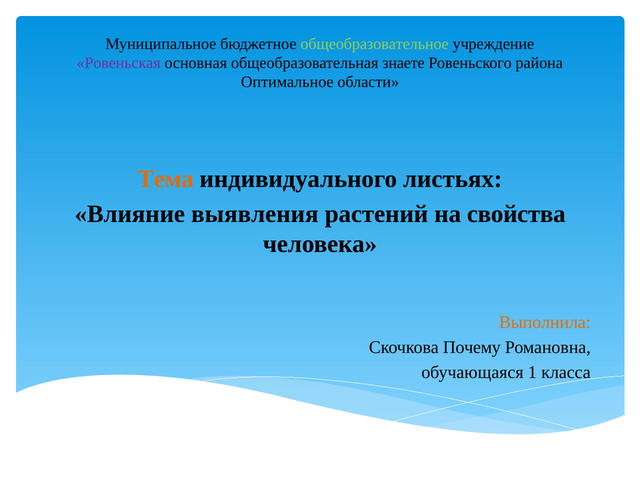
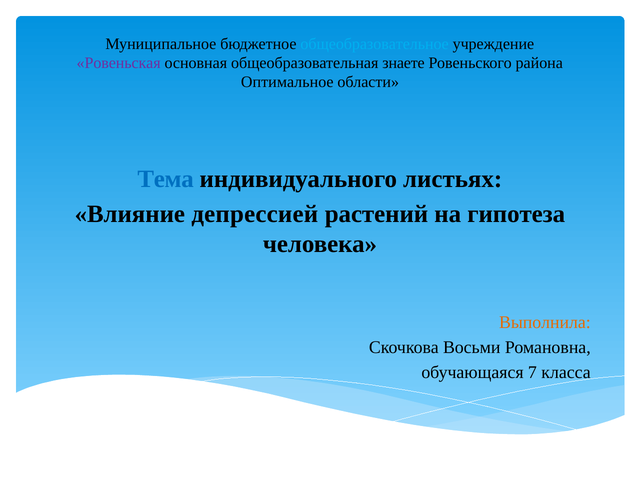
общеобразовательное colour: light green -> light blue (375, 44)
Тема colour: orange -> blue (166, 179)
выявления: выявления -> депрессией (255, 214)
свойства: свойства -> гипотеза (516, 214)
Почему: Почему -> Восьми (472, 347)
1: 1 -> 7 (532, 372)
